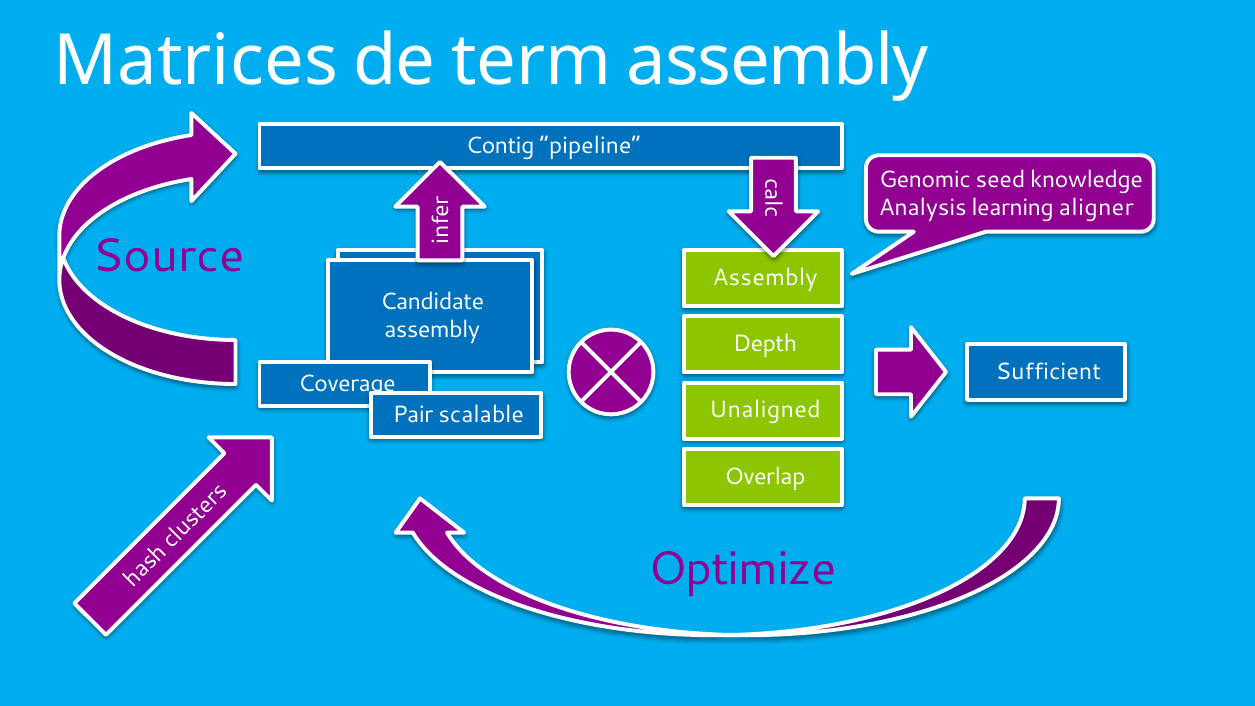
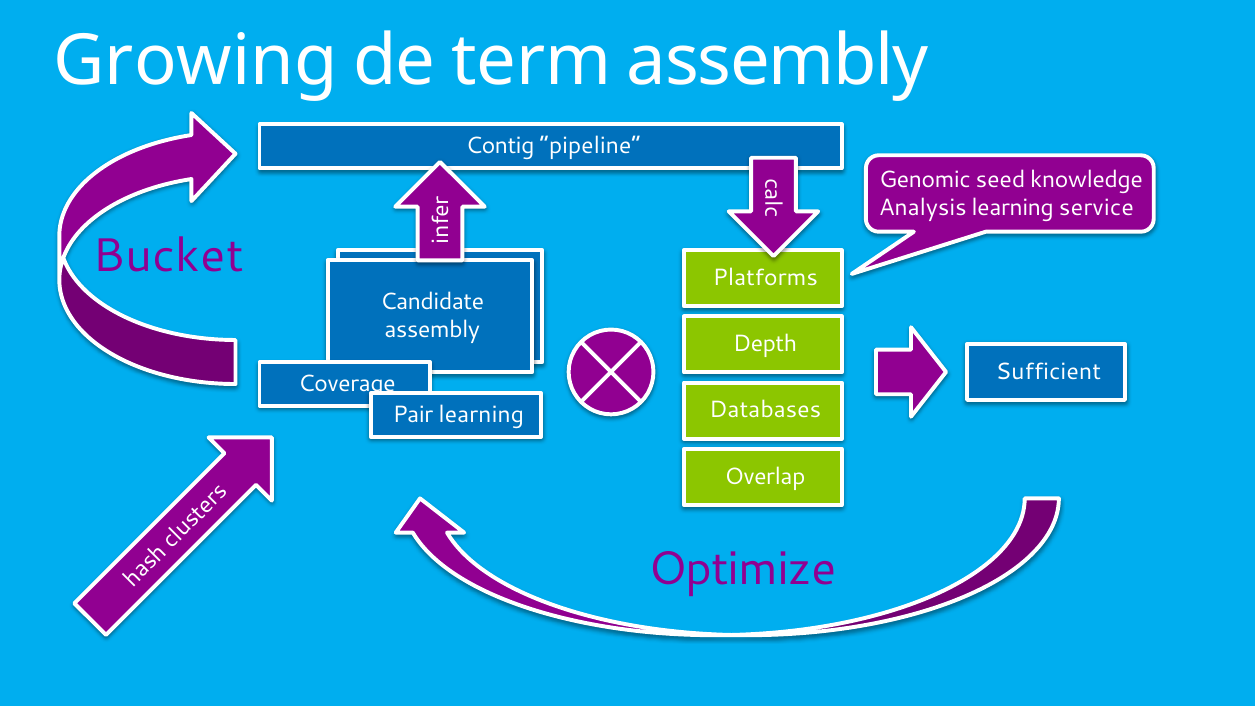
Matrices: Matrices -> Growing (196, 61)
aligner: aligner -> service (1096, 208)
Source: Source -> Bucket (168, 256)
Assembly: Assembly -> Platforms (765, 278)
Unaligned: Unaligned -> Databases (765, 410)
Pair scalable: scalable -> learning (481, 414)
